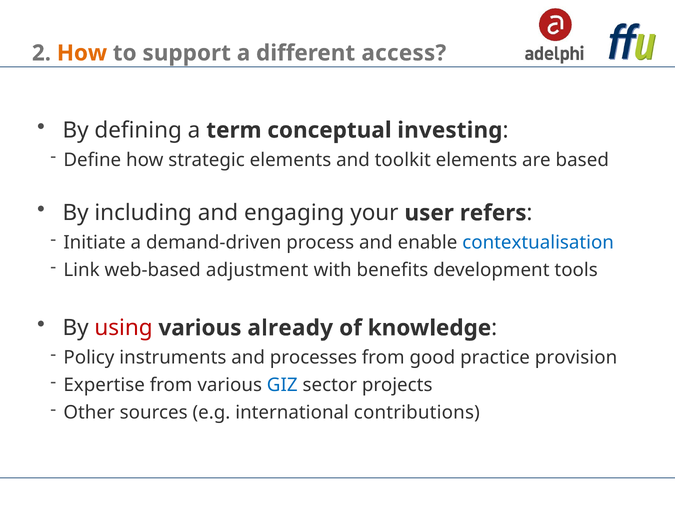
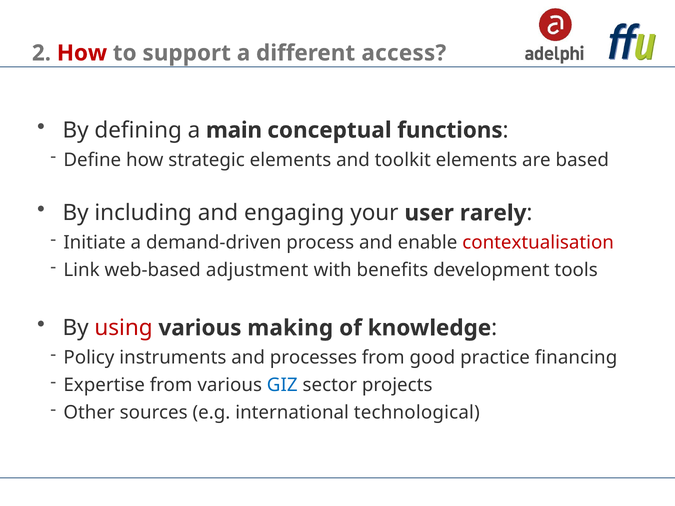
How colour: orange -> red (82, 53)
term: term -> main (234, 130)
investing: investing -> functions (450, 130)
refers: refers -> rarely (493, 213)
contextualisation colour: blue -> red (538, 243)
already: already -> making (290, 328)
provision: provision -> financing (576, 358)
contributions: contributions -> technological (417, 413)
